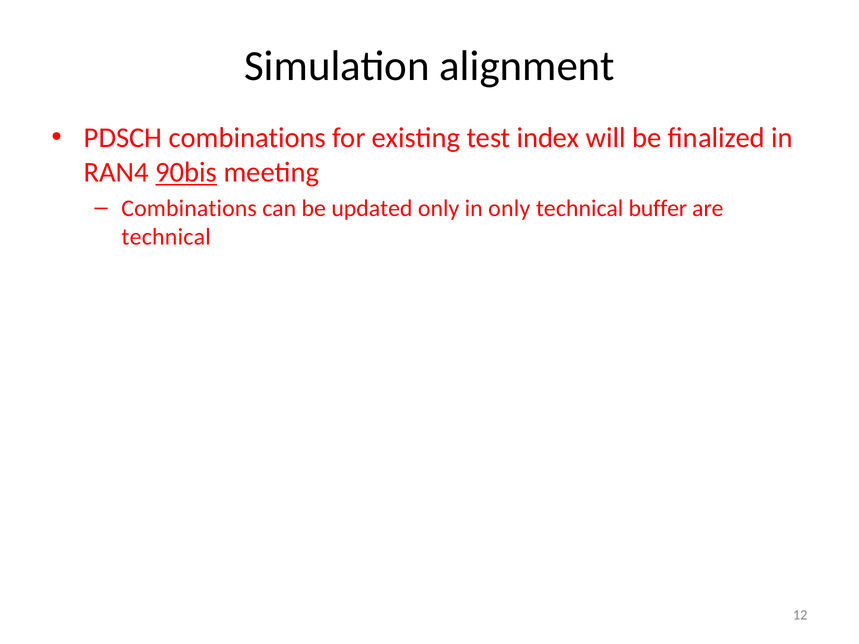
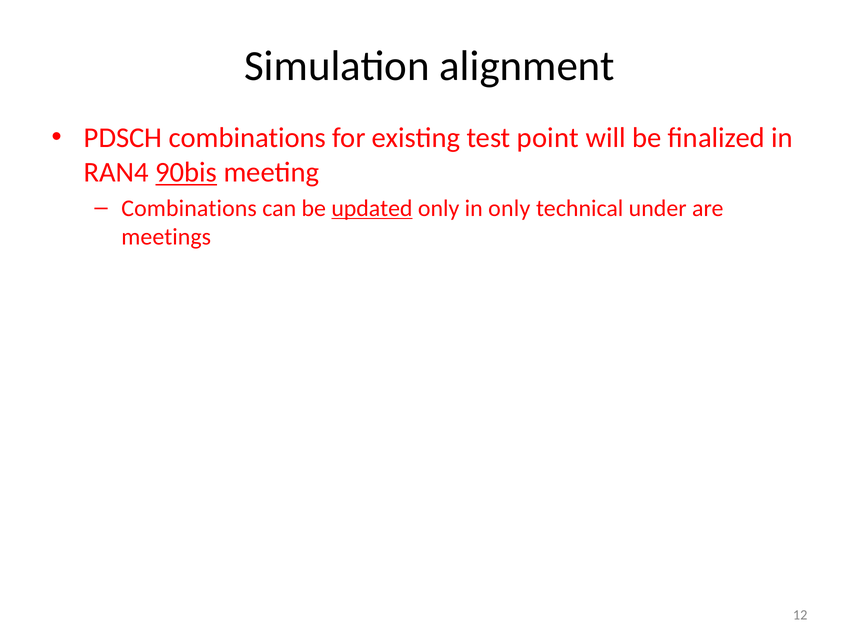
index: index -> point (548, 138)
updated underline: none -> present (372, 208)
buffer: buffer -> under (658, 208)
technical: technical -> meetings (166, 237)
